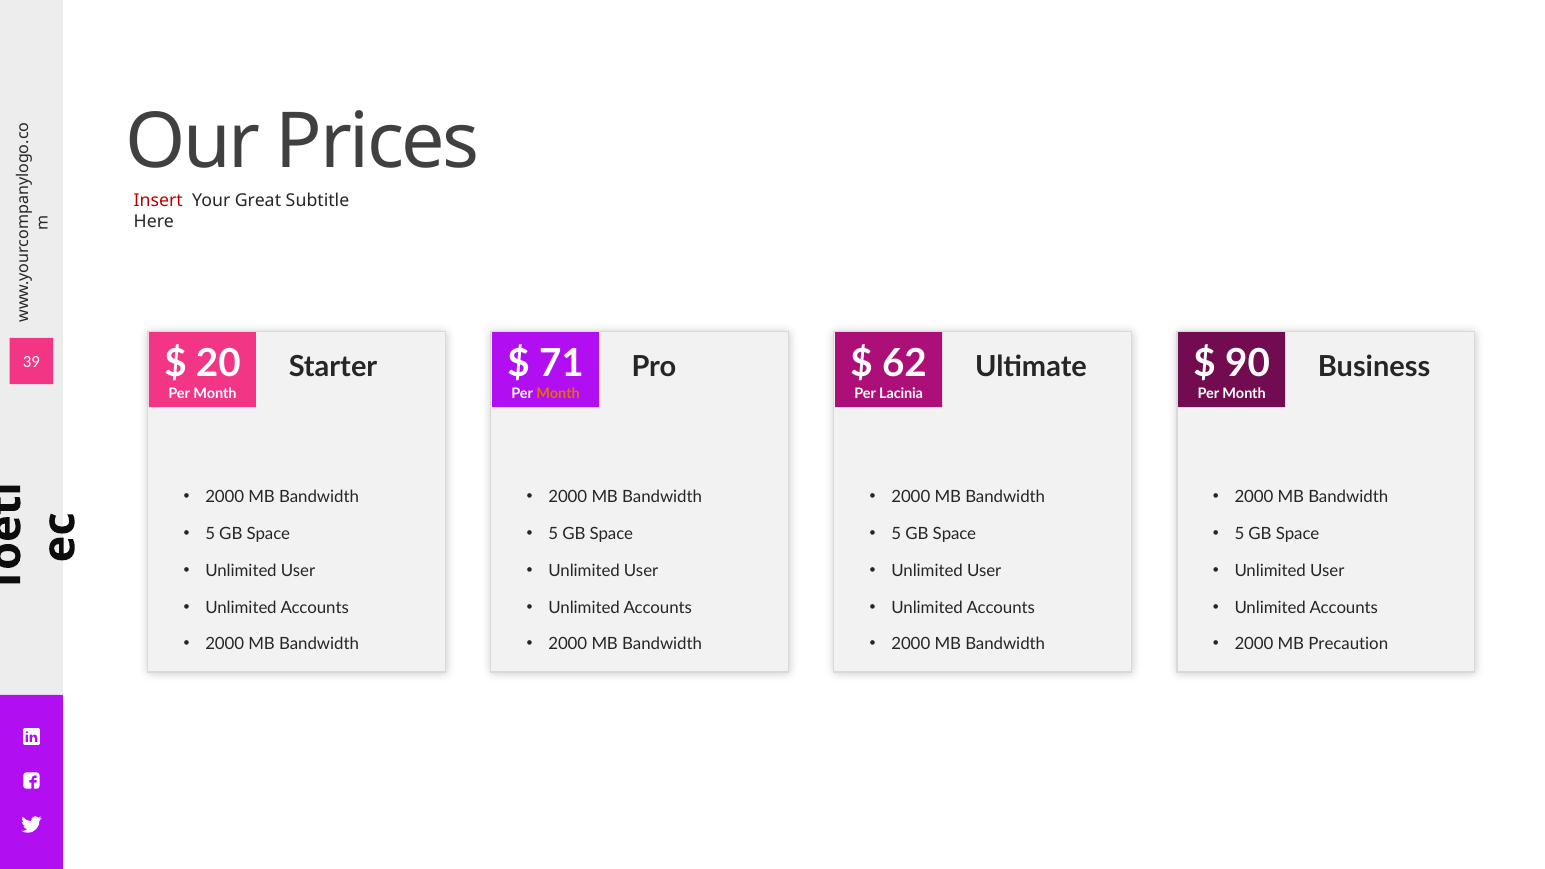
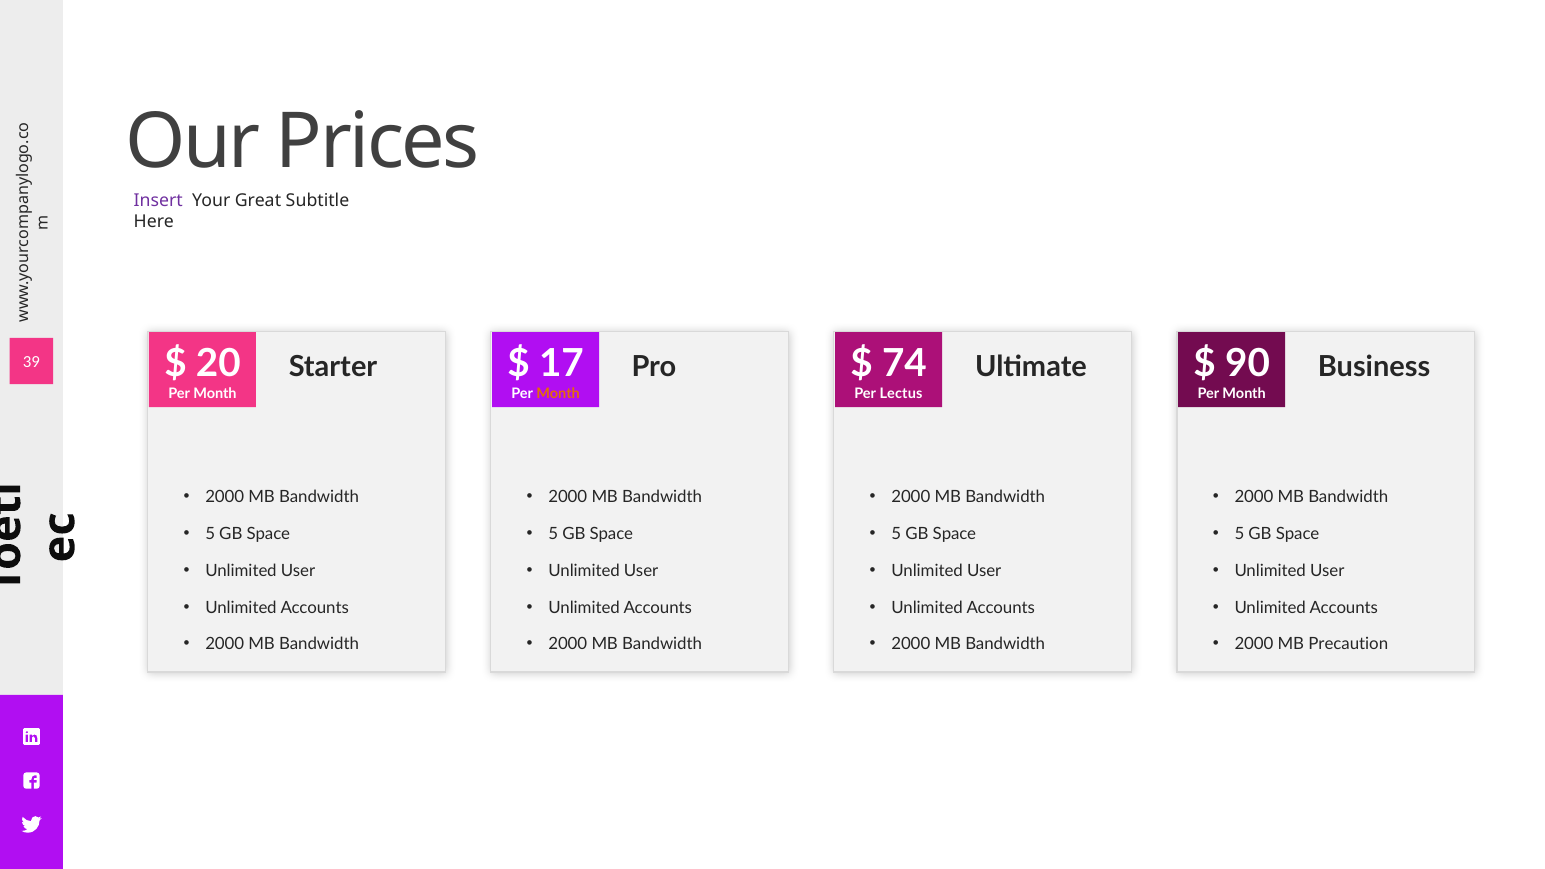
Insert colour: red -> purple (158, 201)
71: 71 -> 17 (561, 364)
62: 62 -> 74 (904, 364)
Lacinia: Lacinia -> Lectus (901, 394)
